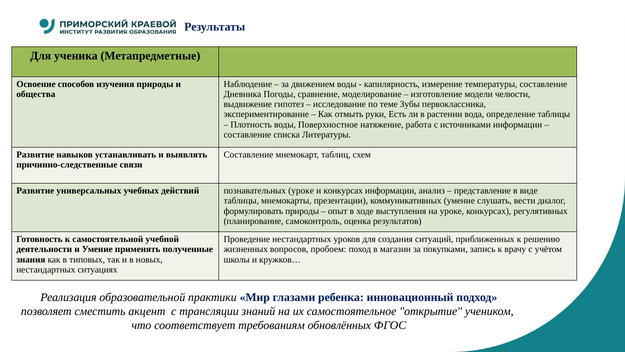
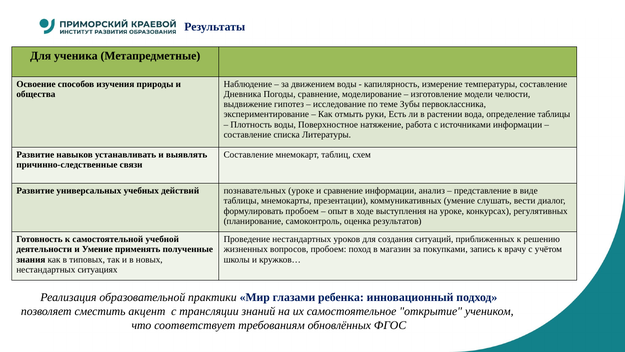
и конкурсах: конкурсах -> сравнение (343, 191)
формулировать природы: природы -> пробоем (302, 211)
